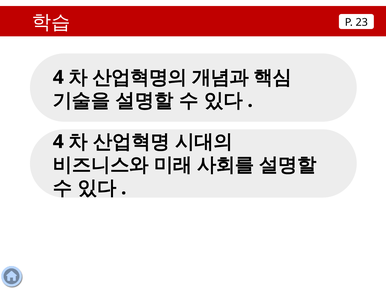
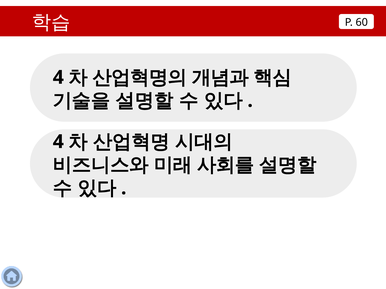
23: 23 -> 60 (362, 22)
